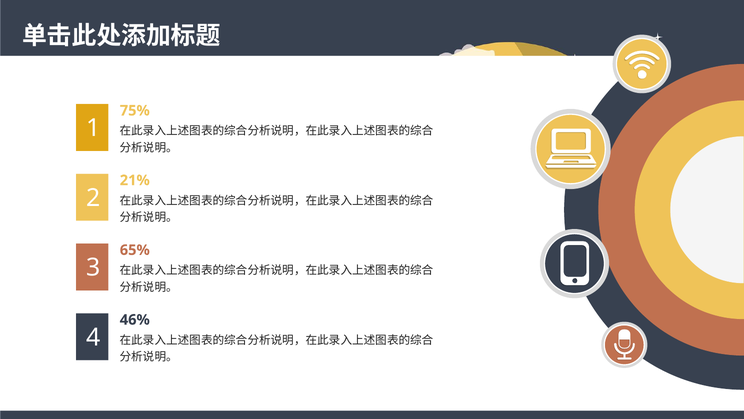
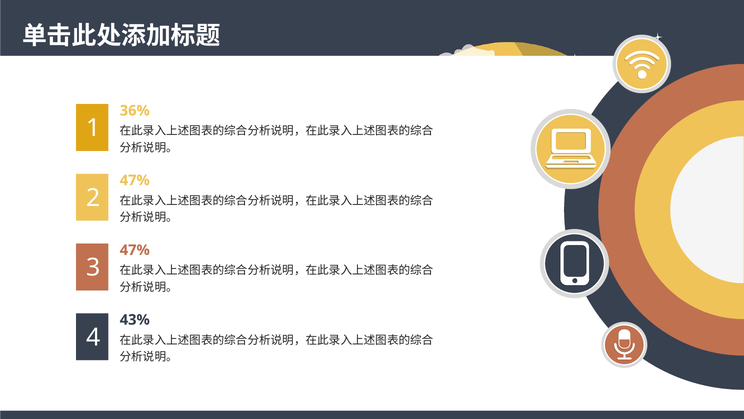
75%: 75% -> 36% (135, 111)
21%: 21% -> 47% (135, 180)
65%: 65% -> 47% (135, 250)
46%: 46% -> 43% (135, 319)
